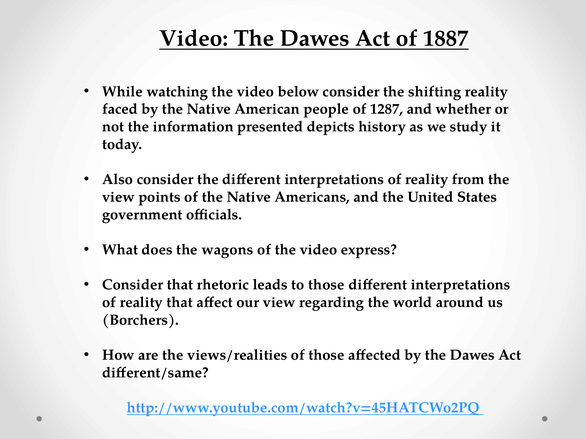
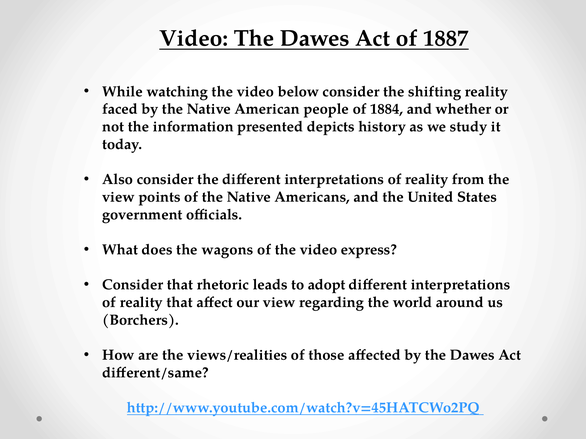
1287: 1287 -> 1884 (387, 109)
to those: those -> adopt (327, 285)
